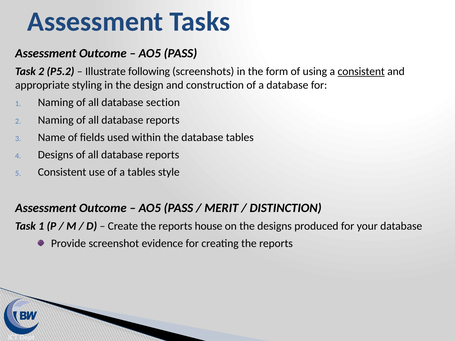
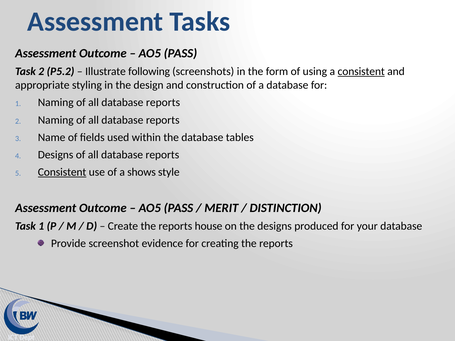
section: section -> reports (163, 103)
Consistent underline: none -> present (62, 172)
a tables: tables -> shows (142, 172)
